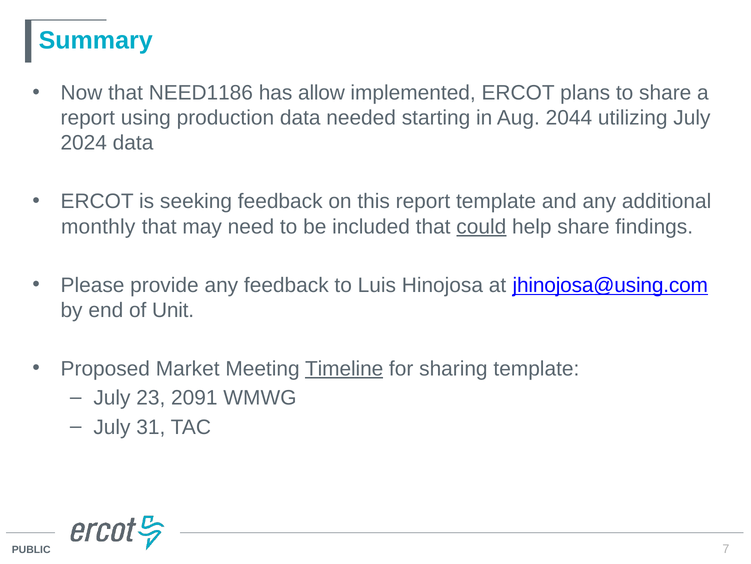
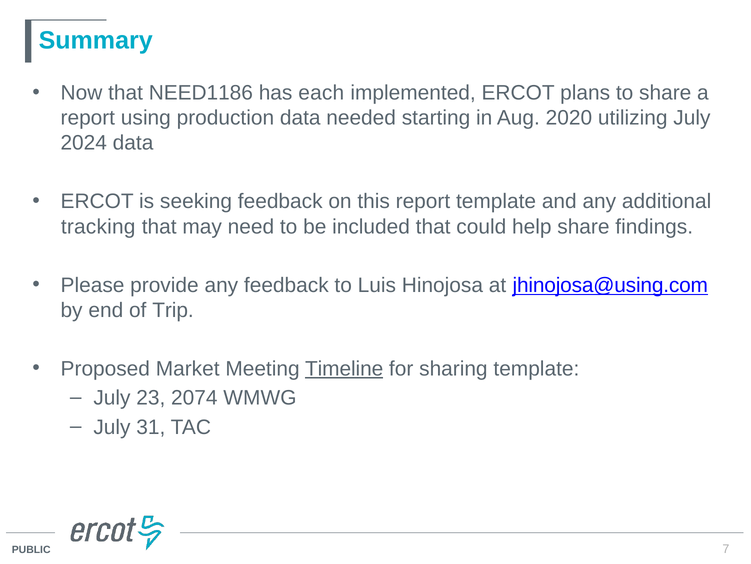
allow: allow -> each (321, 93)
2044: 2044 -> 2020 (569, 118)
monthly: monthly -> tracking (98, 226)
could underline: present -> none (481, 226)
Unit: Unit -> Trip (173, 310)
2091: 2091 -> 2074 (194, 397)
